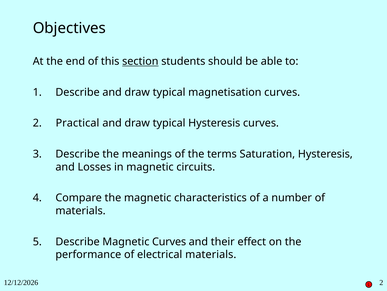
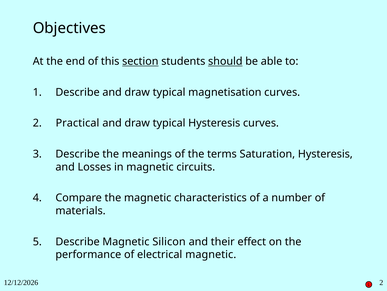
should underline: none -> present (225, 61)
Magnetic Curves: Curves -> Silicon (169, 241)
electrical materials: materials -> magnetic (211, 254)
